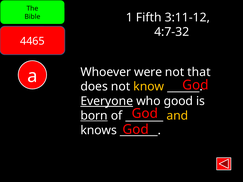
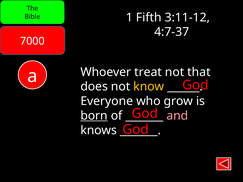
4:7-32: 4:7-32 -> 4:7-37 (172, 32)
4465: 4465 -> 7000 (32, 41)
were: were -> treat (148, 72)
Everyone underline: present -> none (107, 101)
good: good -> grow (178, 101)
and colour: yellow -> pink (177, 116)
